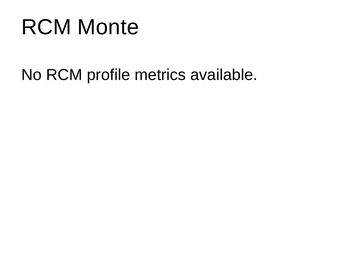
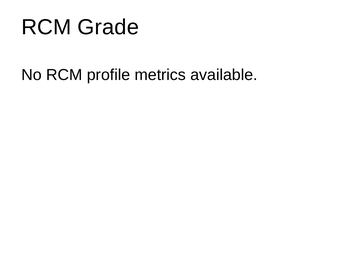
Monte: Monte -> Grade (108, 27)
